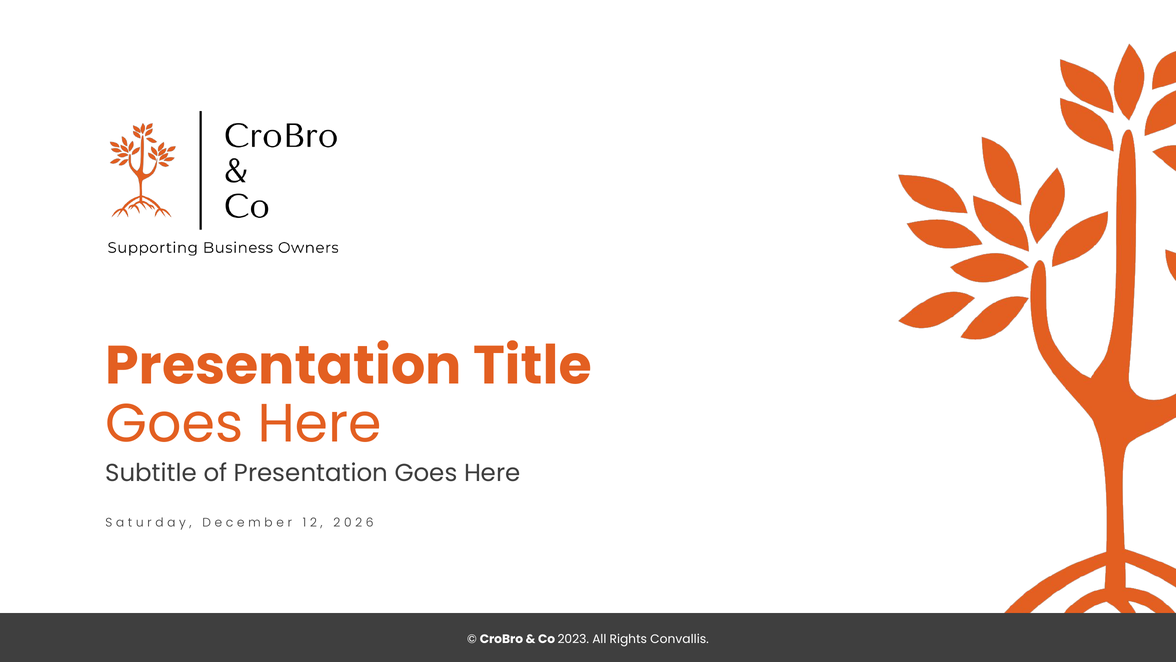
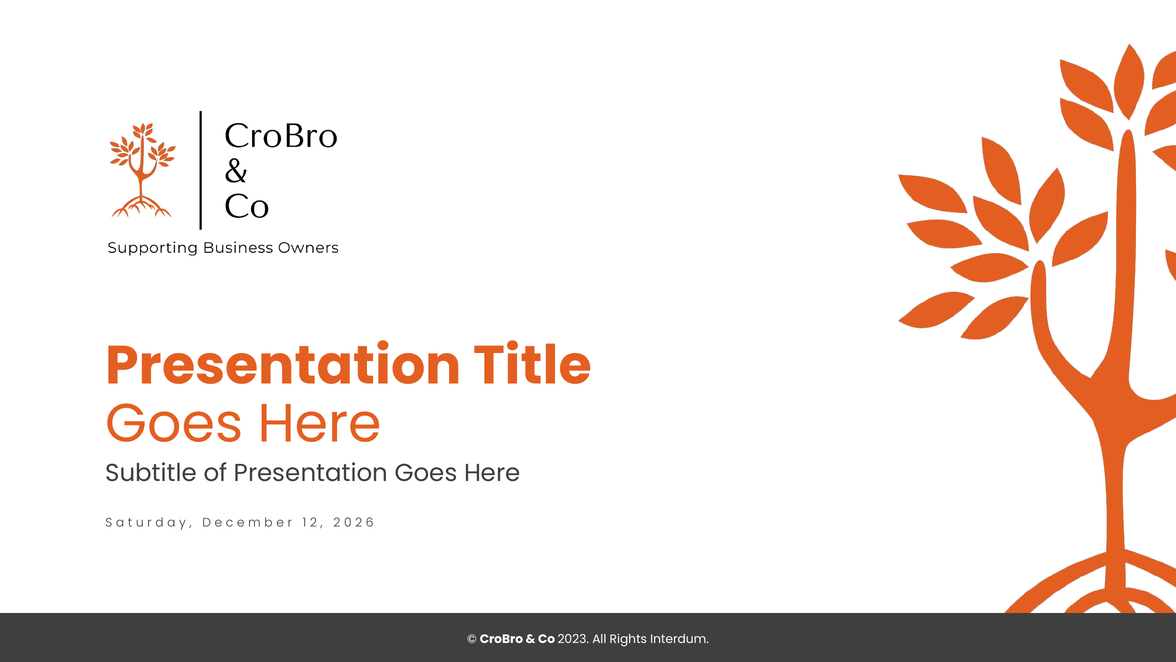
Convallis: Convallis -> Interdum (680, 639)
